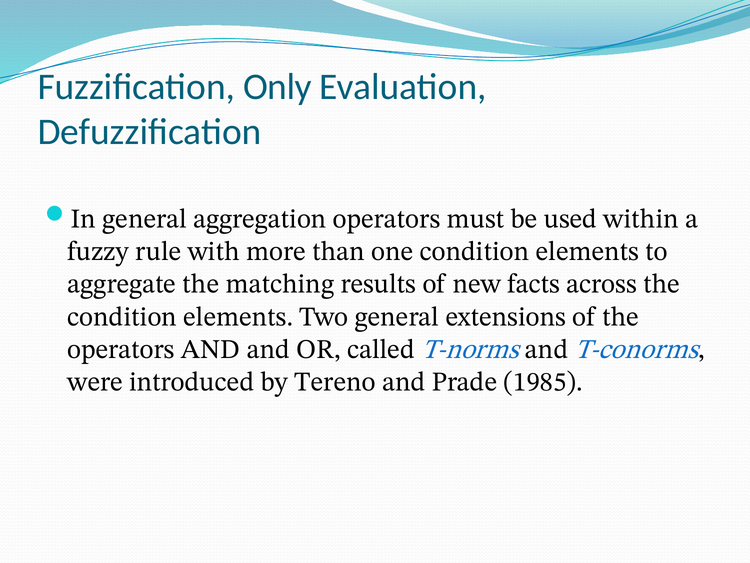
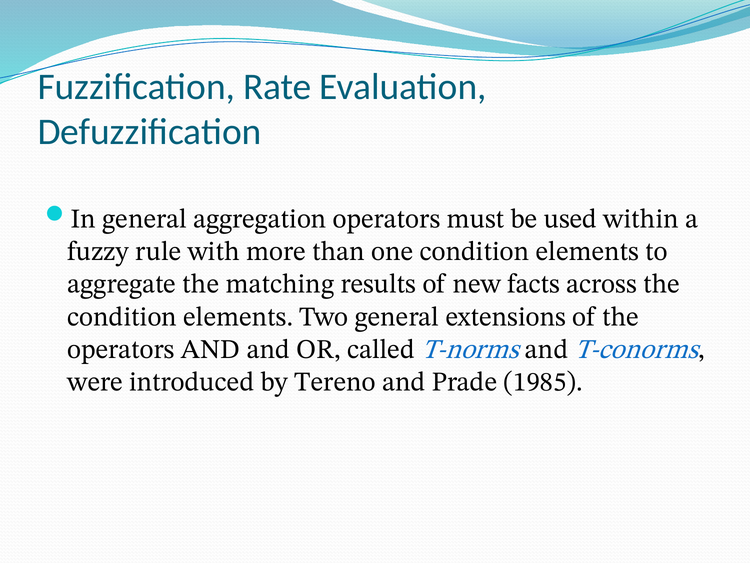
Only: Only -> Rate (277, 87)
